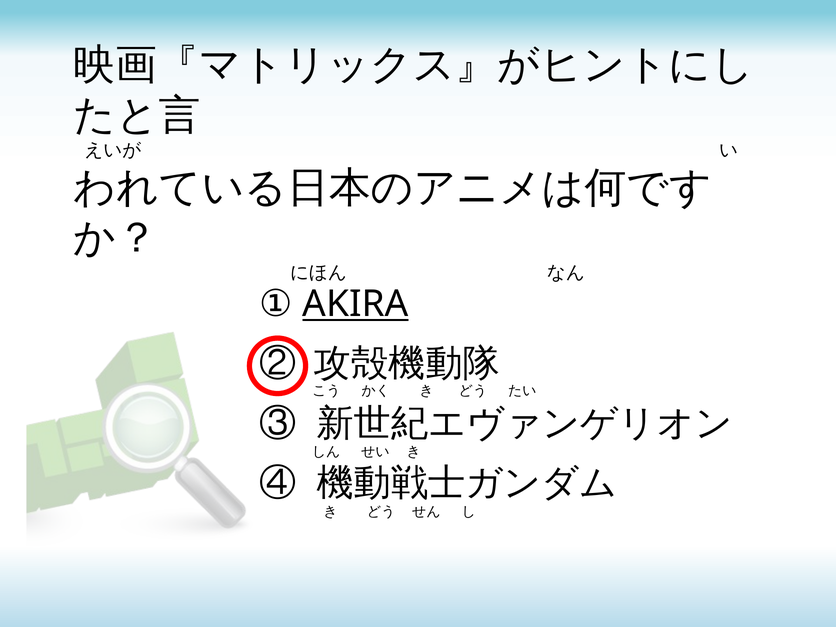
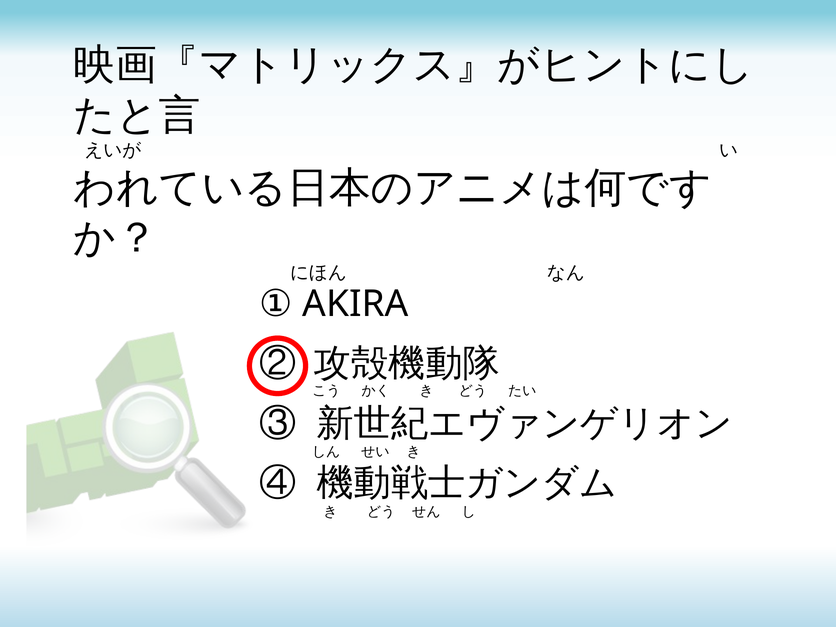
AKIRA underline: present -> none (355, 304)
